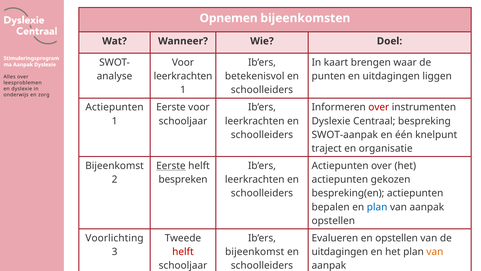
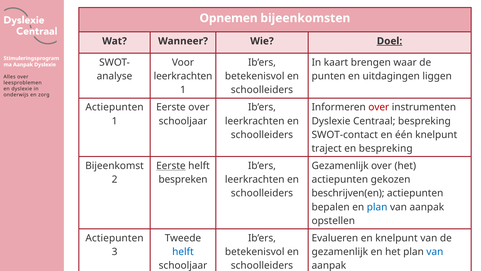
Doel underline: none -> present (390, 41)
Eerste voor: voor -> over (199, 107)
SWOT-aanpak: SWOT-aanpak -> SWOT-contact (345, 135)
en organisatie: organisatie -> bespreking (386, 148)
Actiepunten: Actiepunten -> Gezamenlijk (340, 166)
bespreking(en: bespreking(en -> beschrijven(en (348, 193)
Voorlichting: Voorlichting -> Actiepunten (114, 238)
en opstellen: opstellen -> knelpunt (396, 238)
helft colour: red -> blue (183, 251)
bijeenkomst: bijeenkomst -> betekenisvol (255, 251)
uitdagingen: uitdagingen -> gezamenlijk (340, 251)
van colour: orange -> blue (435, 251)
